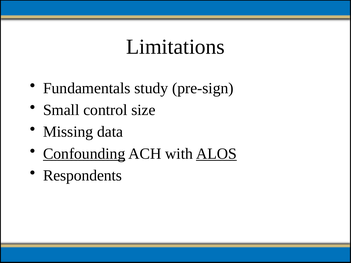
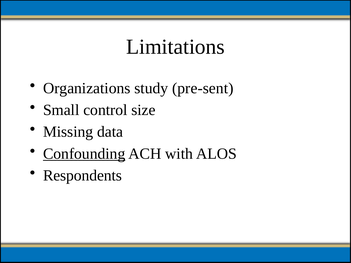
Fundamentals: Fundamentals -> Organizations (87, 88)
pre-sign: pre-sign -> pre-sent (203, 88)
ALOS underline: present -> none (216, 154)
